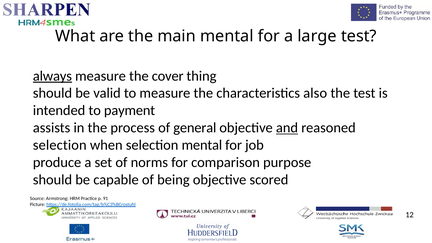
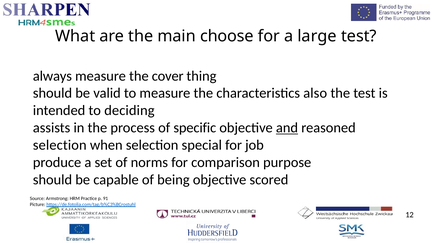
main mental: mental -> choose (227, 36)
always underline: present -> none (52, 76)
payment: payment -> deciding (129, 110)
general: general -> specific (195, 128)
selection mental: mental -> special (202, 145)
